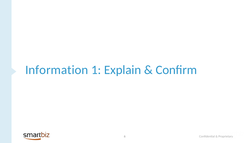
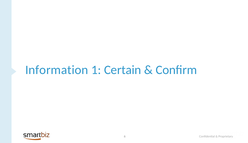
Explain: Explain -> Certain (123, 70)
